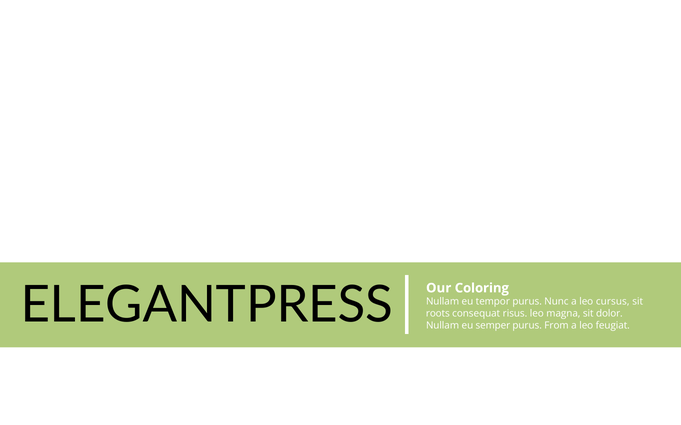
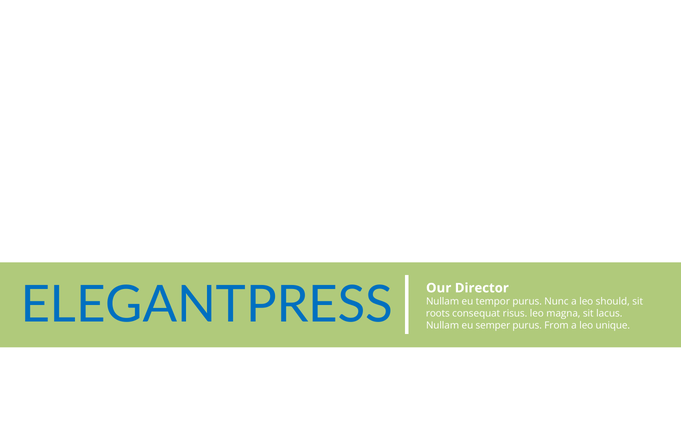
ELEGANTPRESS colour: black -> blue (207, 305)
Coloring: Coloring -> Director (482, 288)
cursus: cursus -> should (613, 302)
dolor: dolor -> lacus (609, 314)
feugiat: feugiat -> unique (613, 326)
